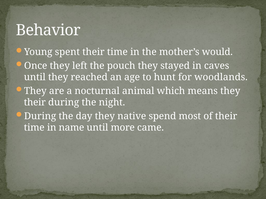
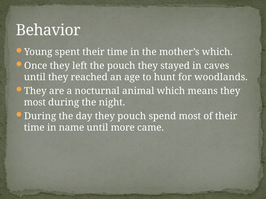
mother’s would: would -> which (217, 52)
their: their -> most (35, 103)
they native: native -> pouch (132, 116)
